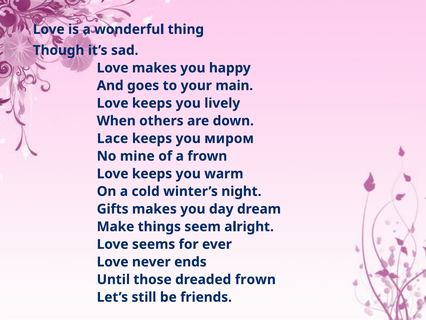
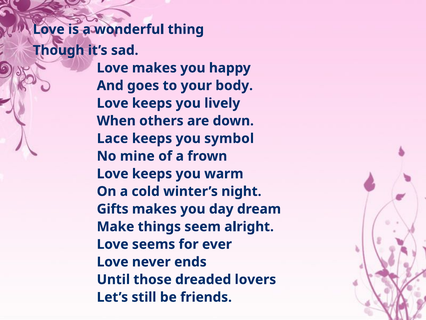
main: main -> body (234, 85)
миром: миром -> symbol (229, 138)
dreaded frown: frown -> lovers (255, 279)
